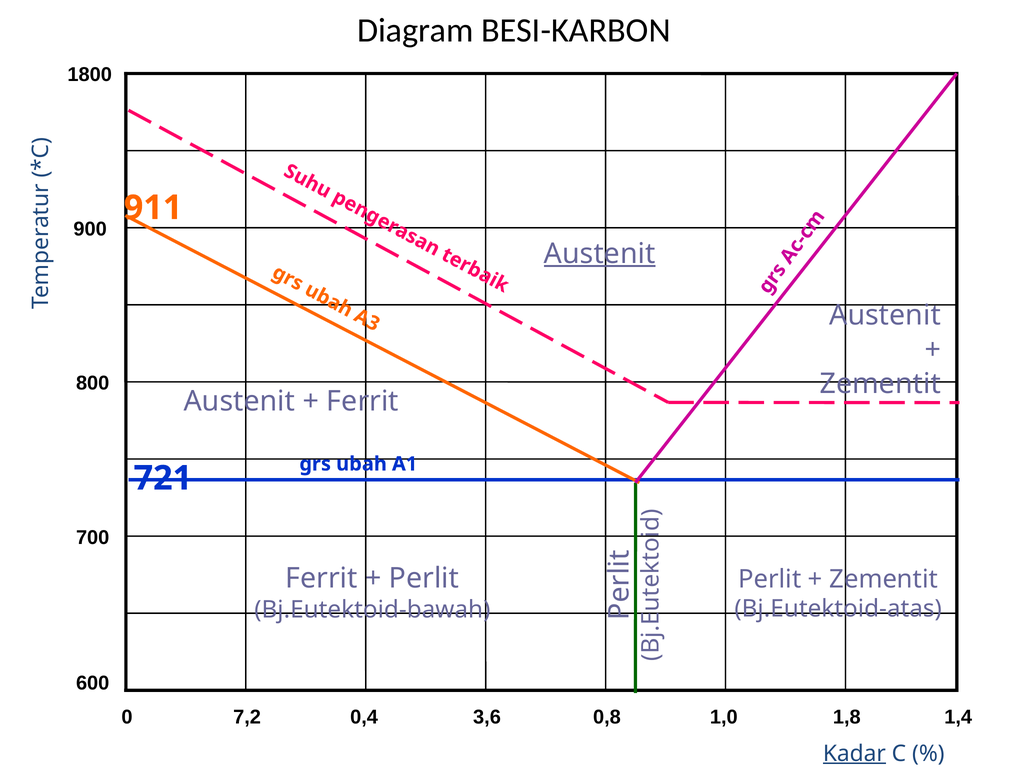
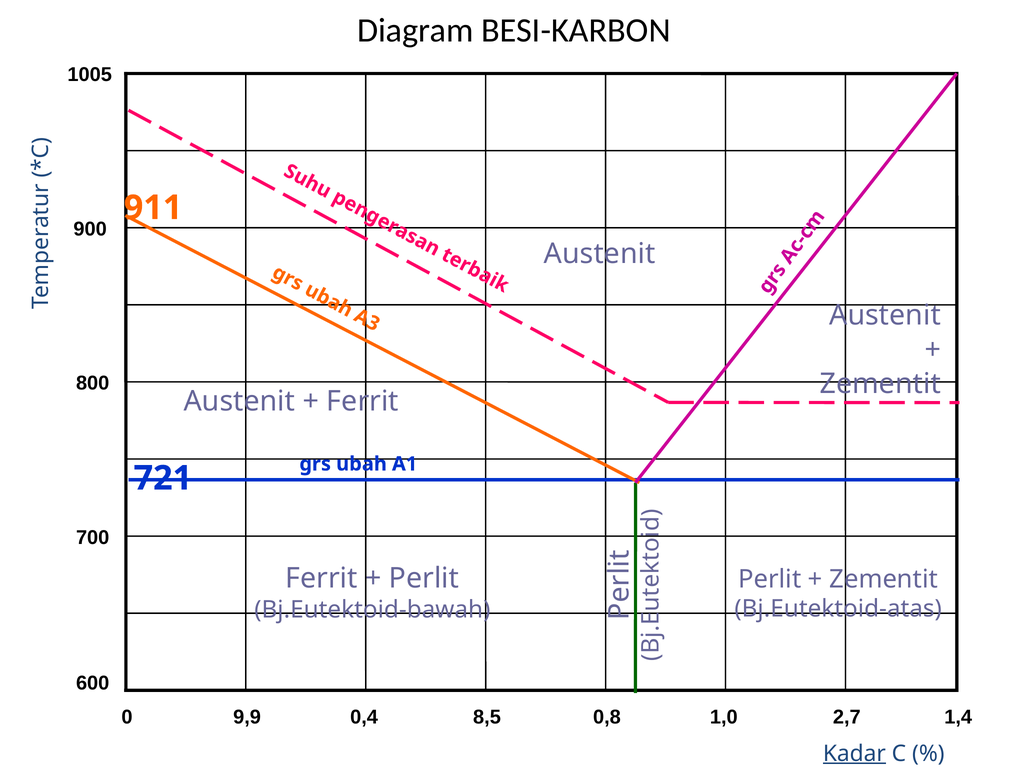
1800: 1800 -> 1005 (90, 75)
Austenit underline: present -> none (600, 254)
7,2: 7,2 -> 9,9 (247, 717)
3,6: 3,6 -> 8,5 (487, 717)
1,8: 1,8 -> 2,7 (847, 717)
